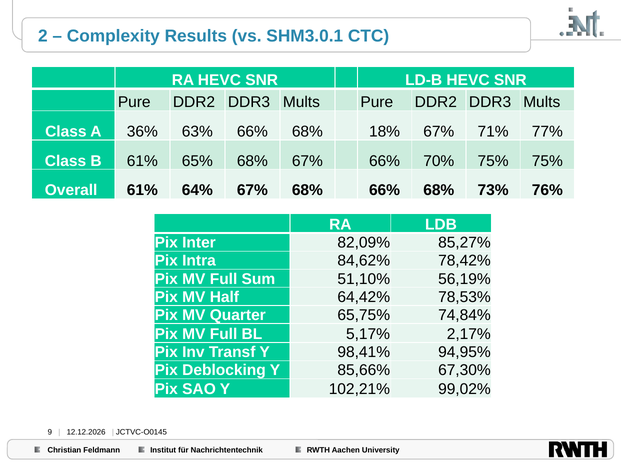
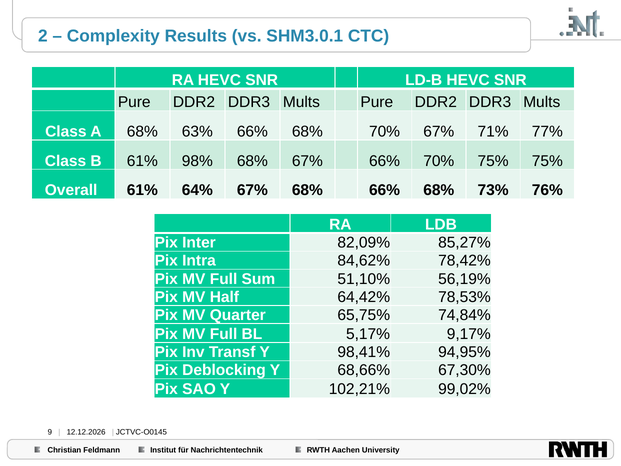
A 36%: 36% -> 68% (142, 132)
68% 18%: 18% -> 70% (385, 132)
65%: 65% -> 98% (197, 161)
2,17%: 2,17% -> 9,17% (469, 334)
85,66%: 85,66% -> 68,66% (364, 370)
